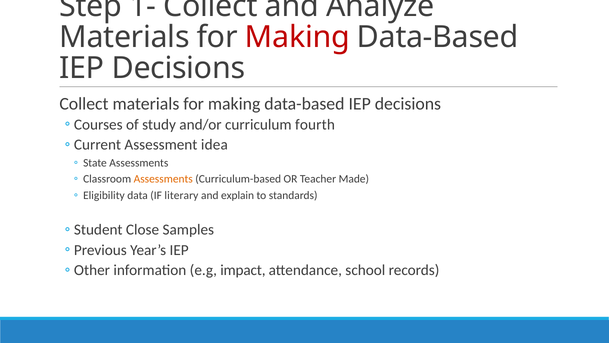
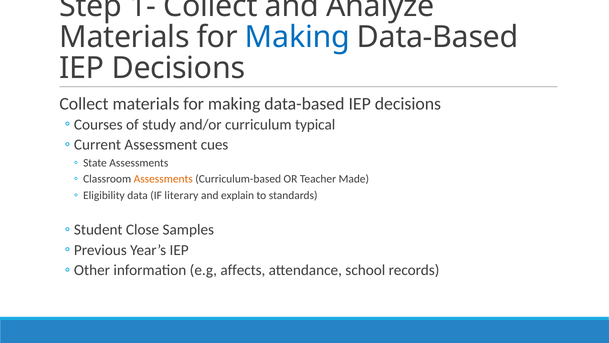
Making colour: red -> blue (297, 37)
fourth: fourth -> typical (315, 124)
idea: idea -> cues (215, 145)
impact: impact -> affects (243, 270)
